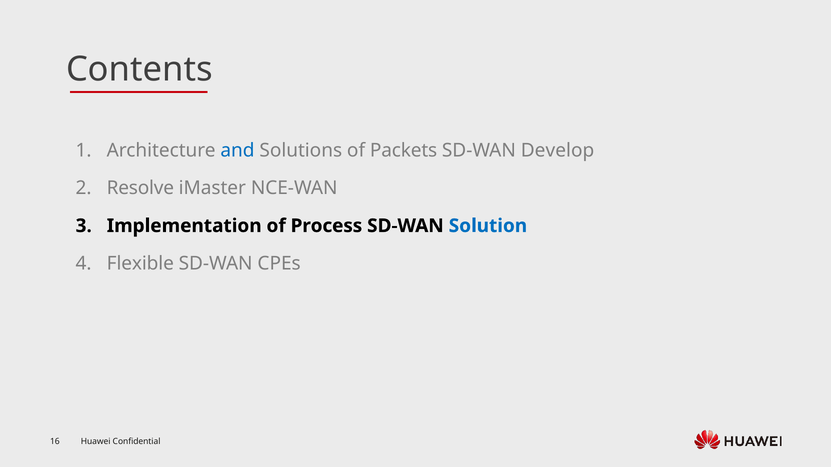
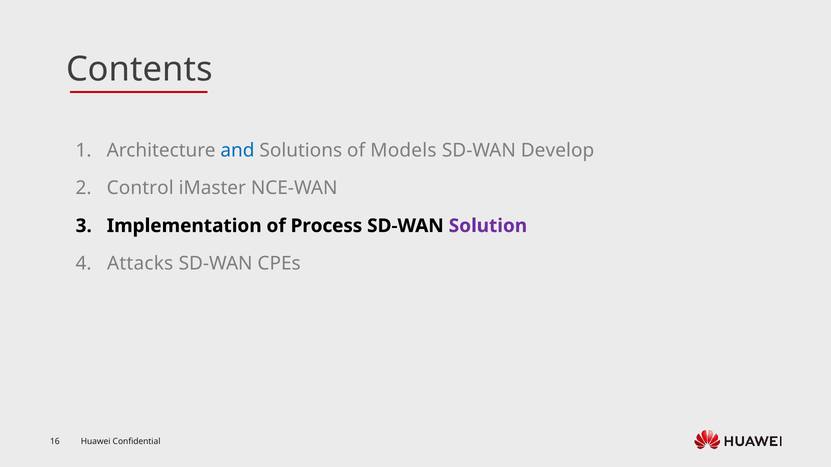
Packets: Packets -> Models (403, 151)
Resolve: Resolve -> Control (140, 188)
Solution colour: blue -> purple (488, 226)
Flexible: Flexible -> Attacks (140, 264)
